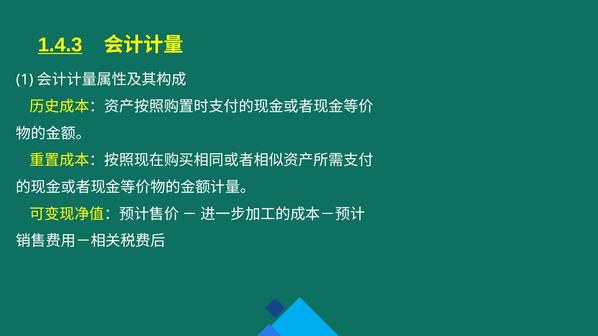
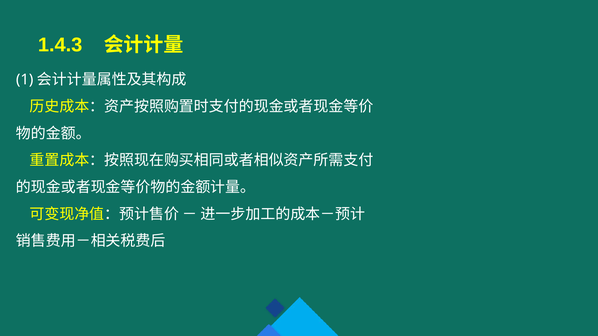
1.4.3 underline: present -> none (60, 45)
